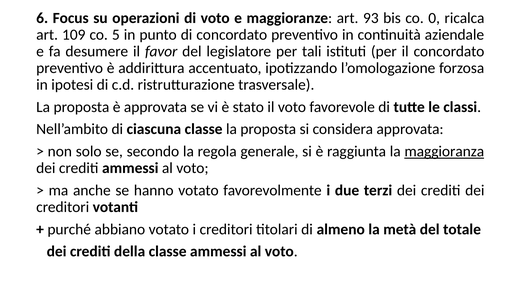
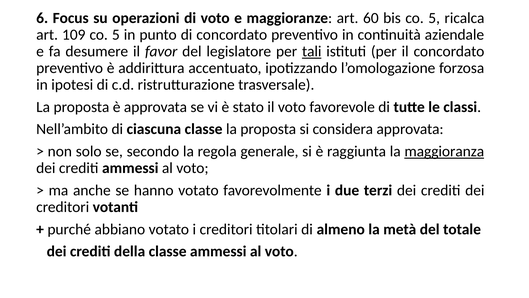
93: 93 -> 60 (371, 18)
bis co 0: 0 -> 5 (434, 18)
tali underline: none -> present (312, 51)
